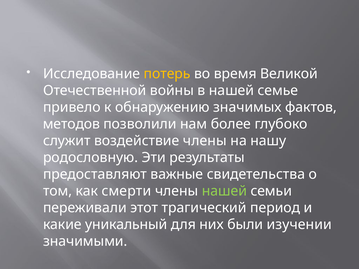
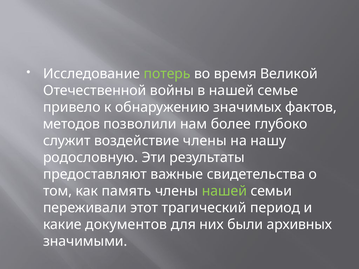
потерь colour: yellow -> light green (167, 74)
смерти: смерти -> память (126, 191)
уникальный: уникальный -> документов (126, 225)
изучении: изучении -> архивных (299, 225)
